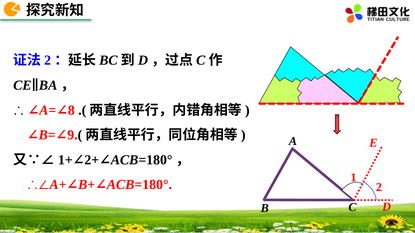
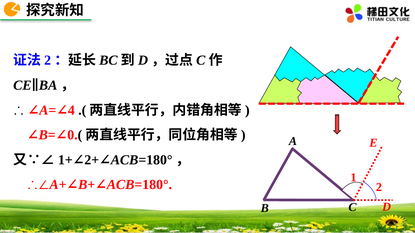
8: 8 -> 4 (71, 110)
9: 9 -> 0 (72, 135)
